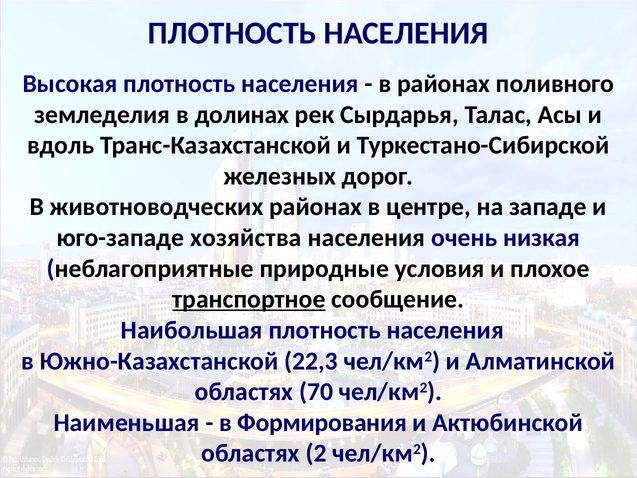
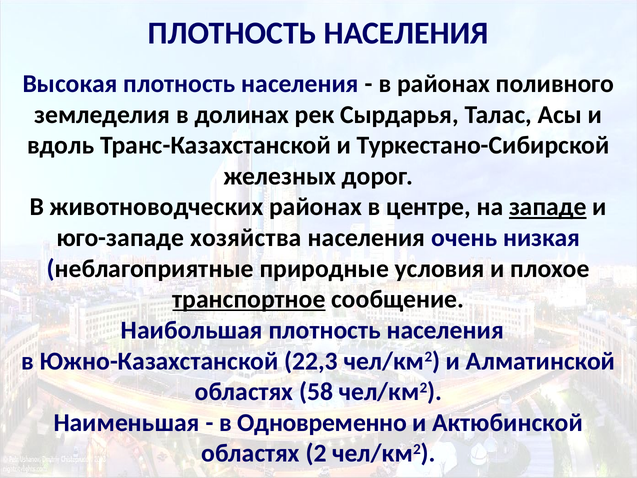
западе underline: none -> present (548, 207)
70: 70 -> 58 (316, 392)
Формирования: Формирования -> Одновременно (322, 422)
